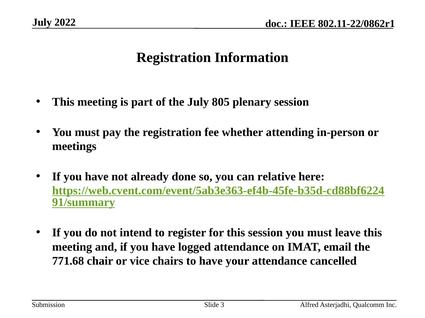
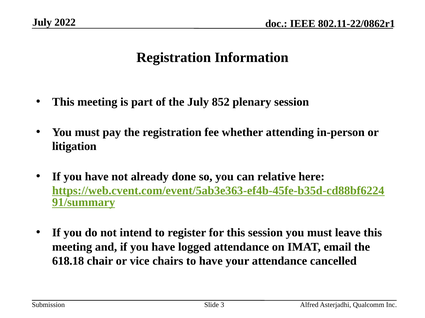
805: 805 -> 852 (221, 102)
meetings: meetings -> litigation (74, 147)
771.68: 771.68 -> 618.18 (68, 262)
